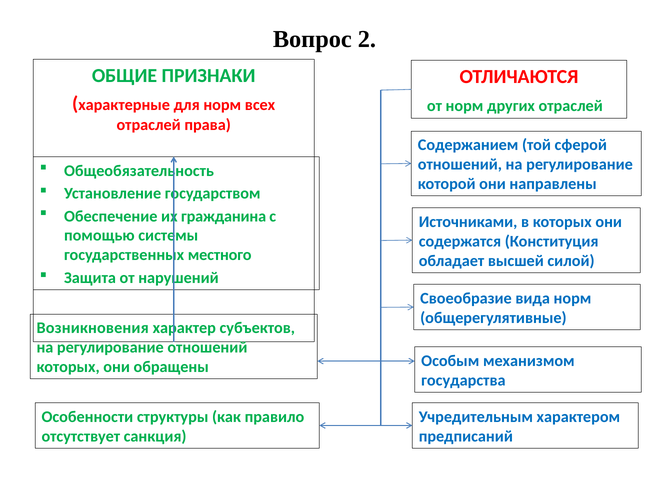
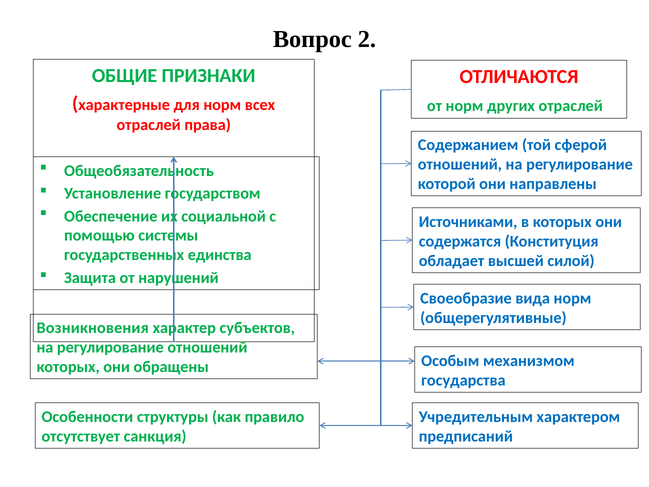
гражданина: гражданина -> социальной (224, 216)
местного: местного -> единства (220, 255)
